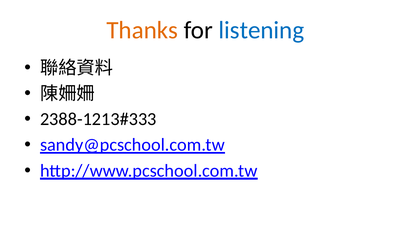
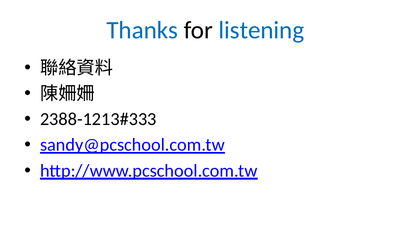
Thanks colour: orange -> blue (142, 30)
